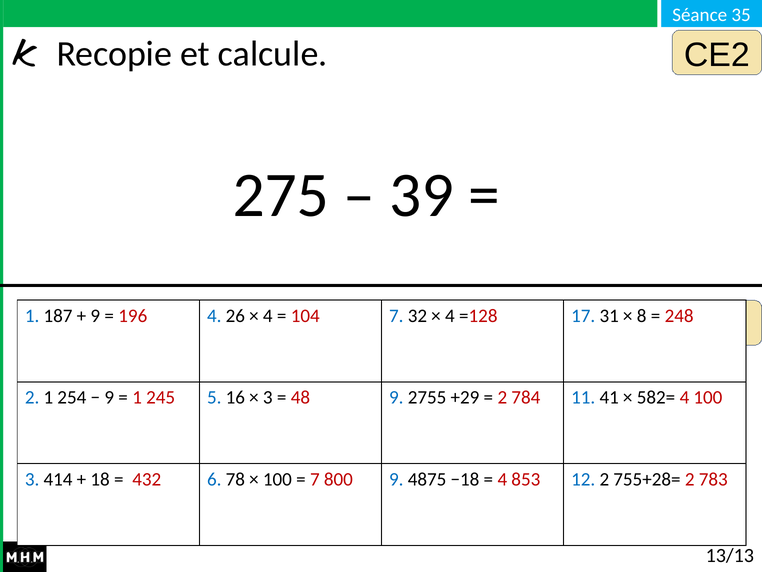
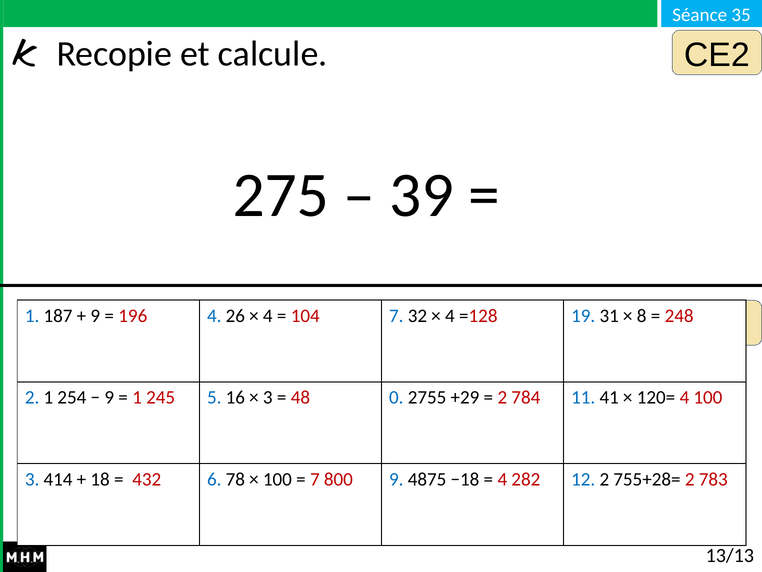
17: 17 -> 19 (583, 316)
48 9: 9 -> 0 (396, 397)
582=: 582= -> 120= (656, 397)
853: 853 -> 282 (526, 479)
